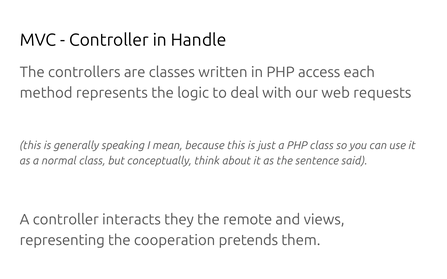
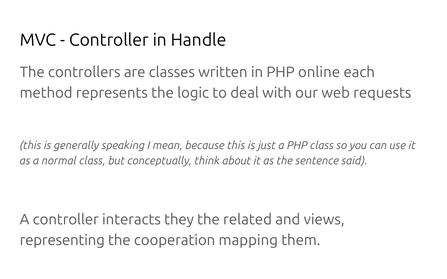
access: access -> online (319, 72)
remote: remote -> related (248, 220)
pretends: pretends -> mapping (248, 241)
